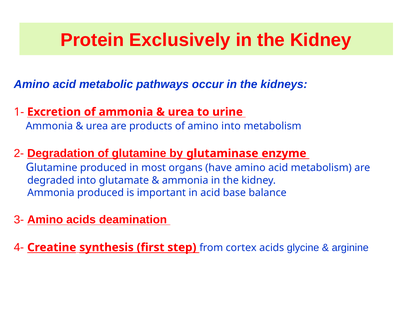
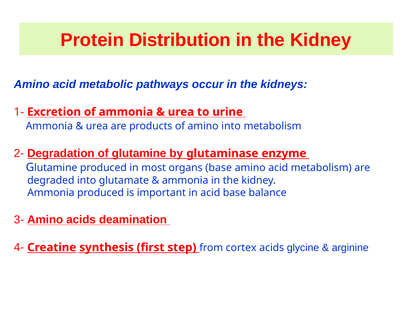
Exclusively: Exclusively -> Distribution (180, 40)
organs have: have -> base (219, 168)
